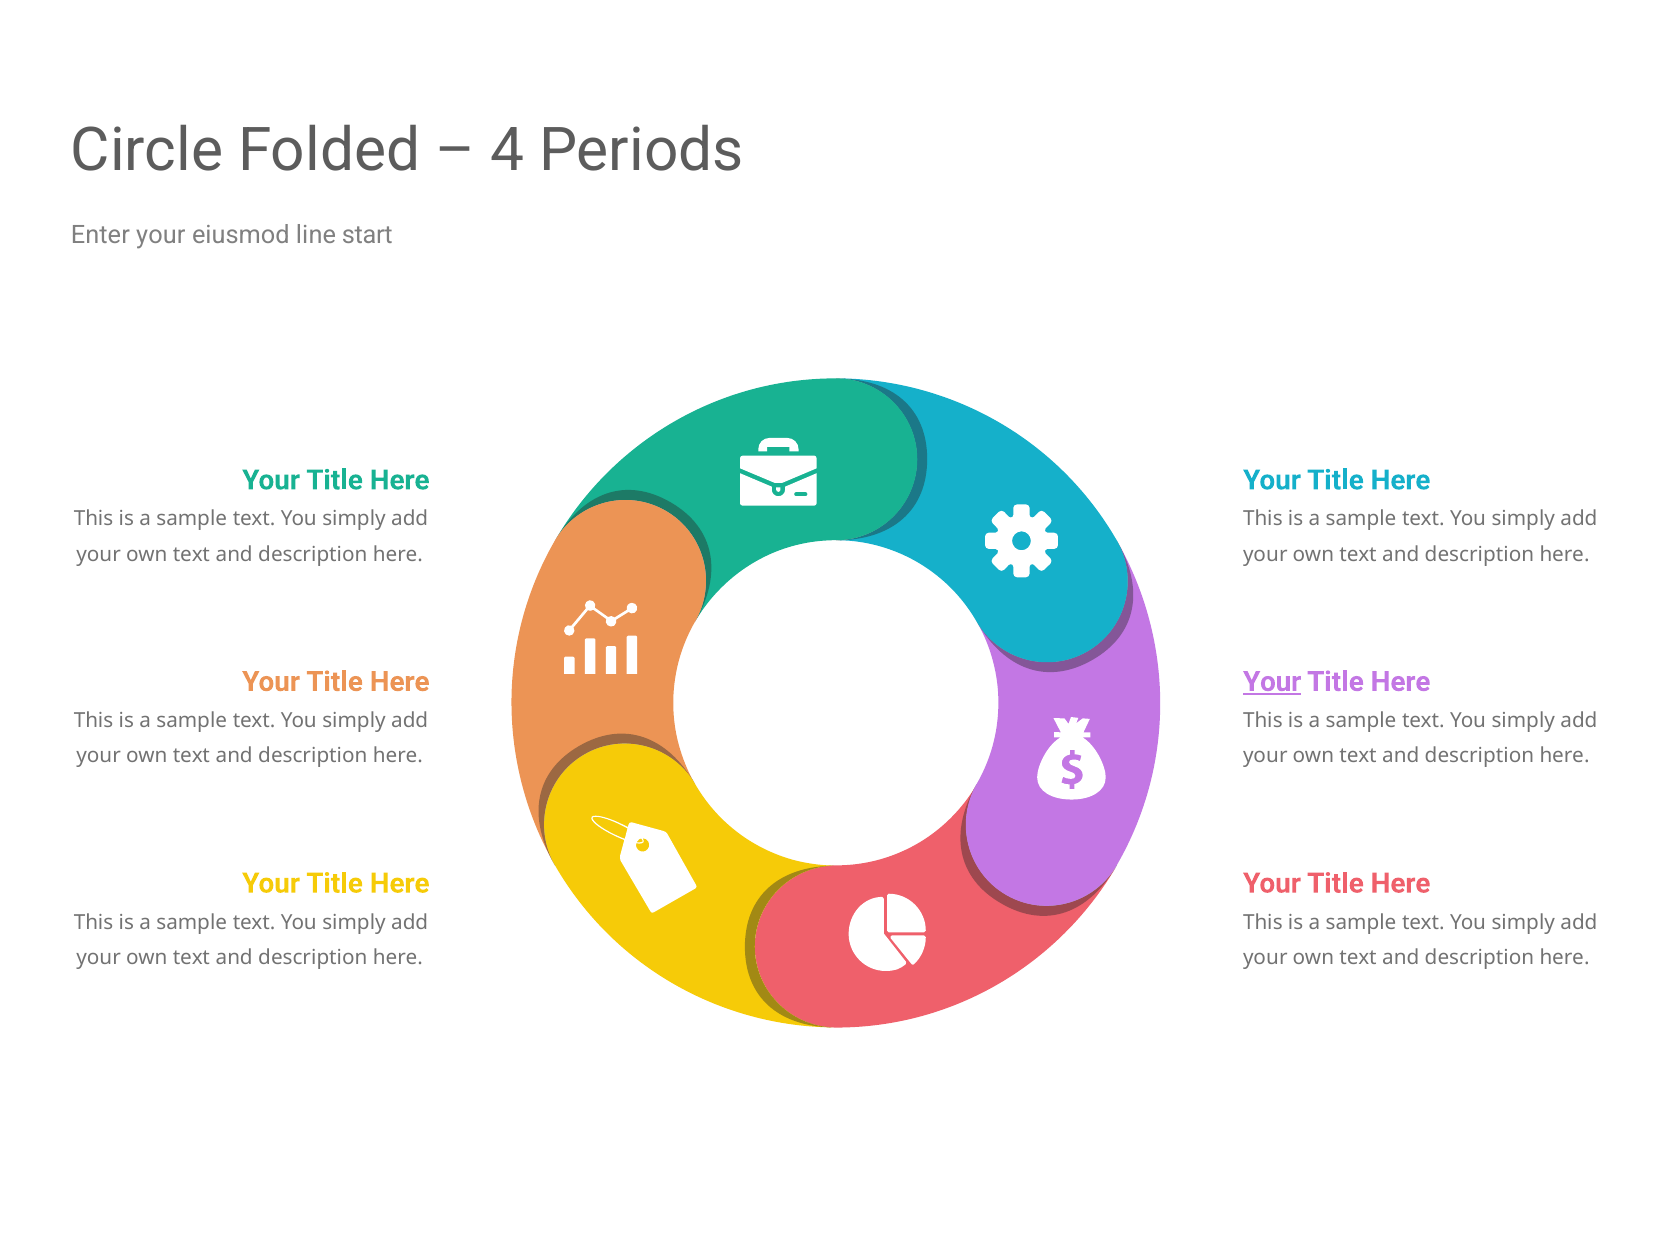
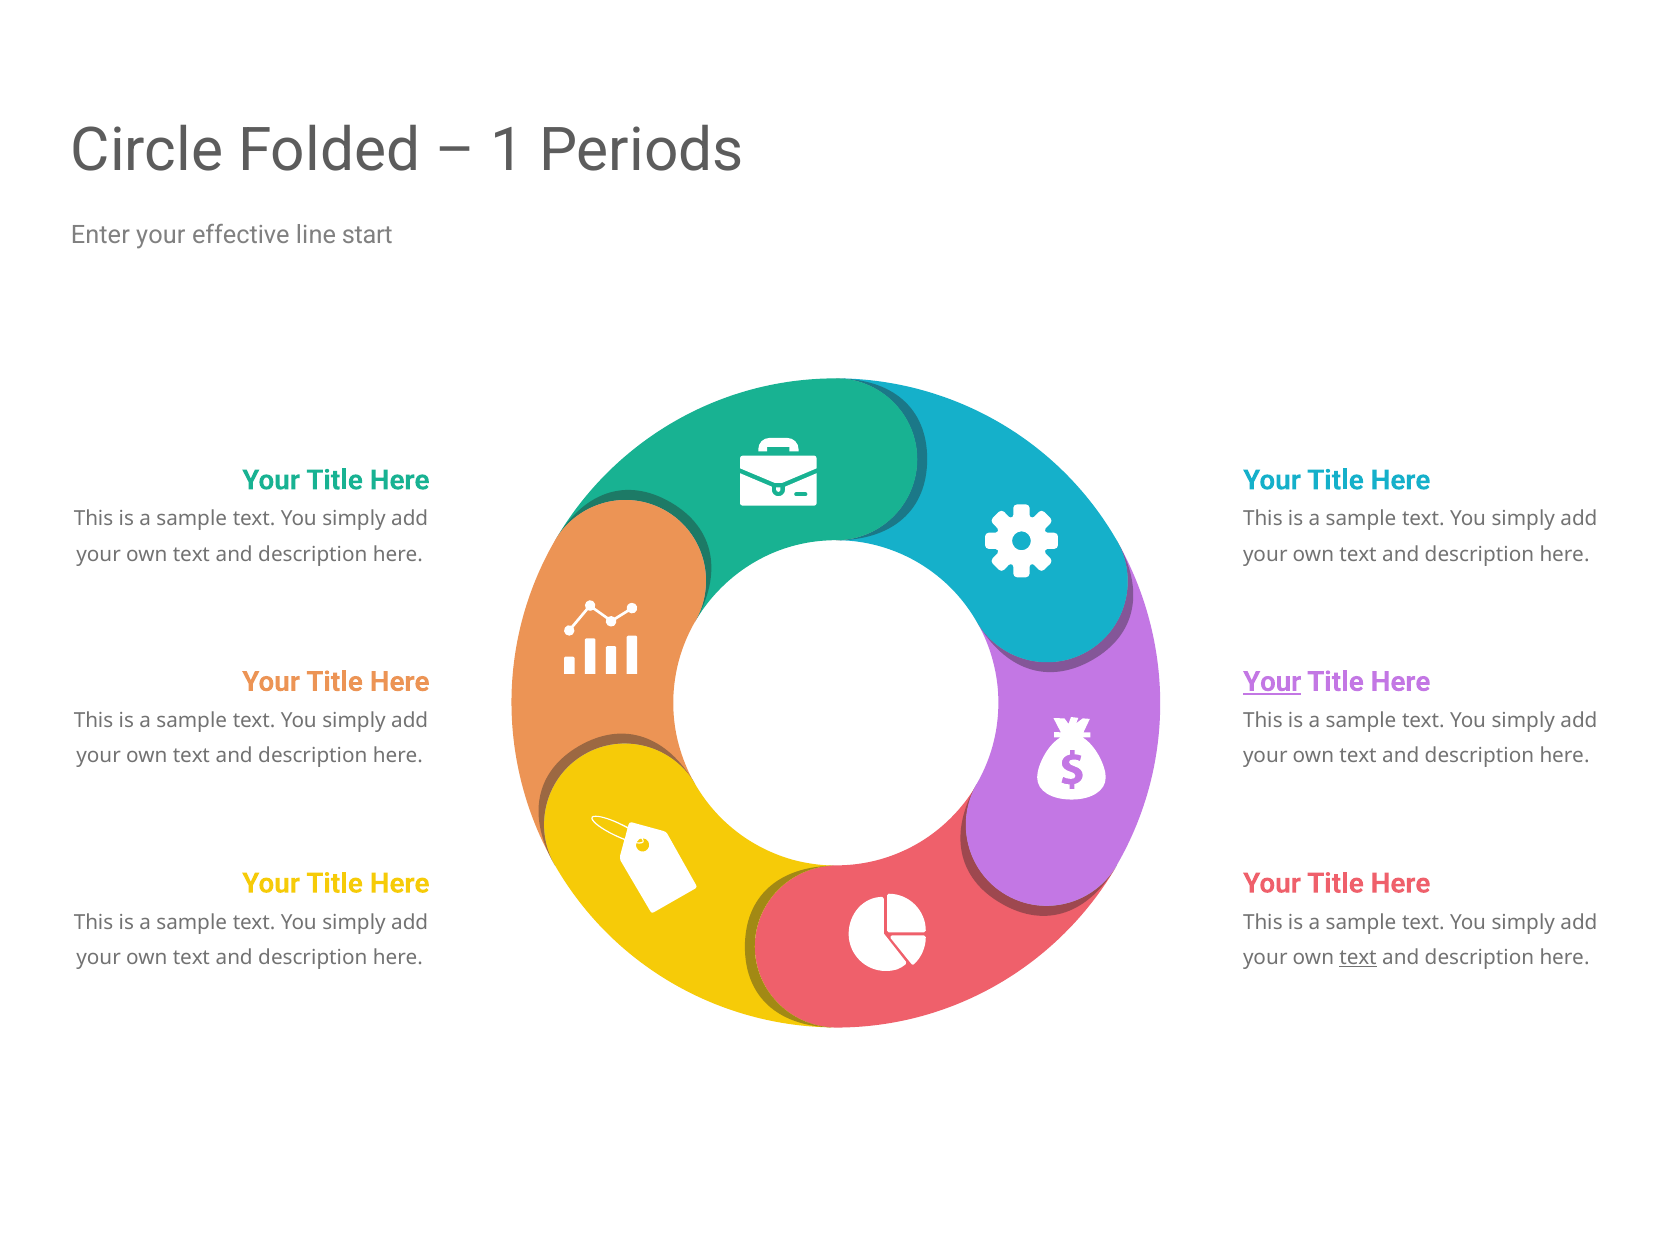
4: 4 -> 1 (507, 150)
eiusmod: eiusmod -> effective (241, 236)
text underline: none -> present (1358, 957)
